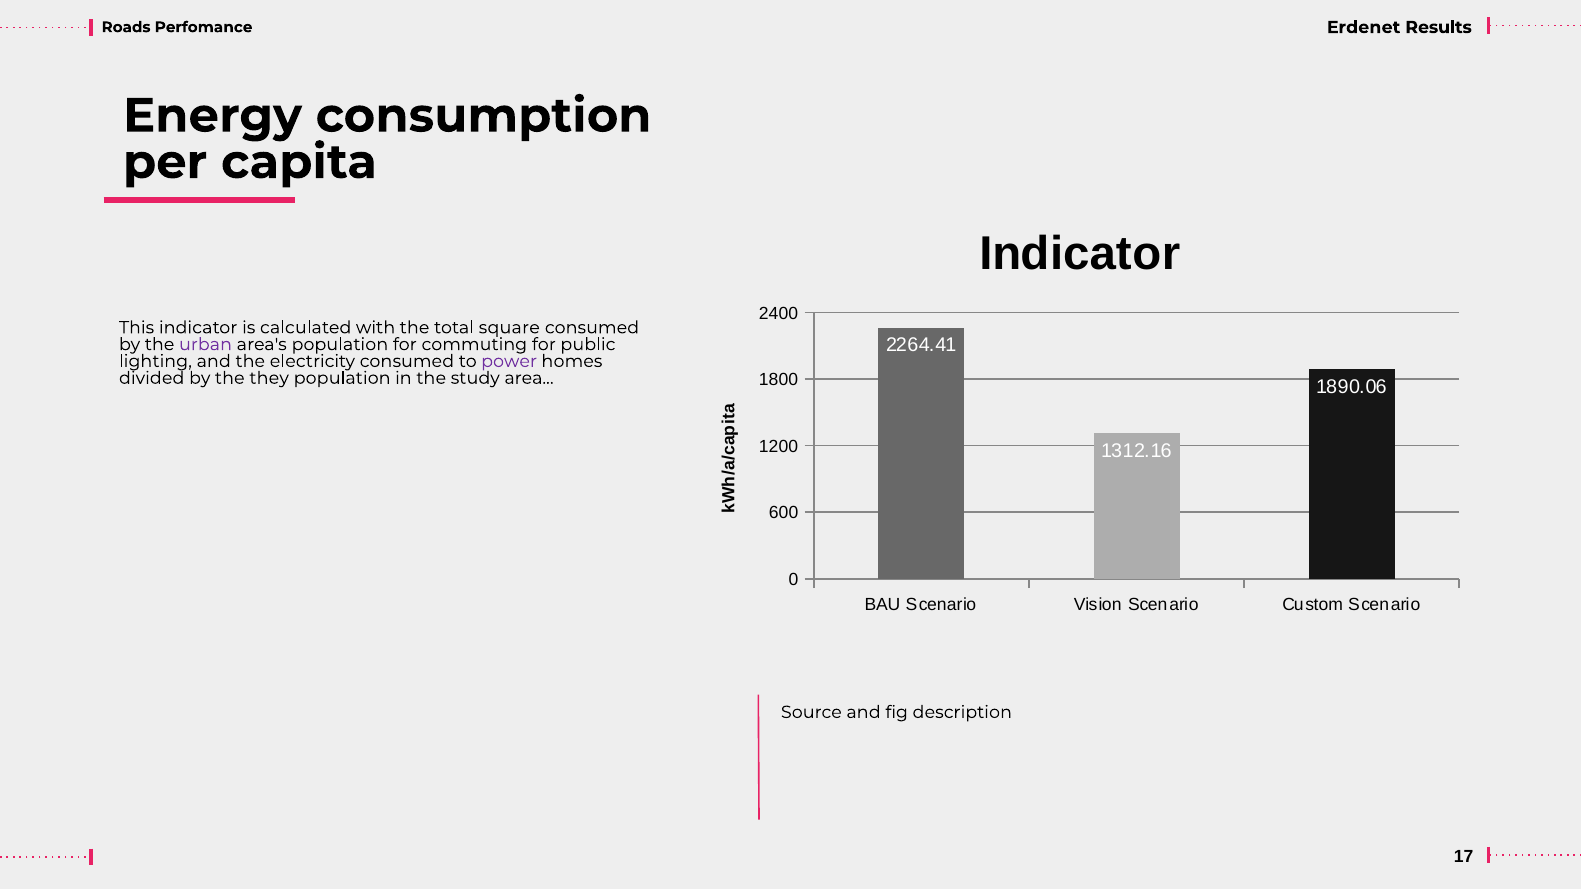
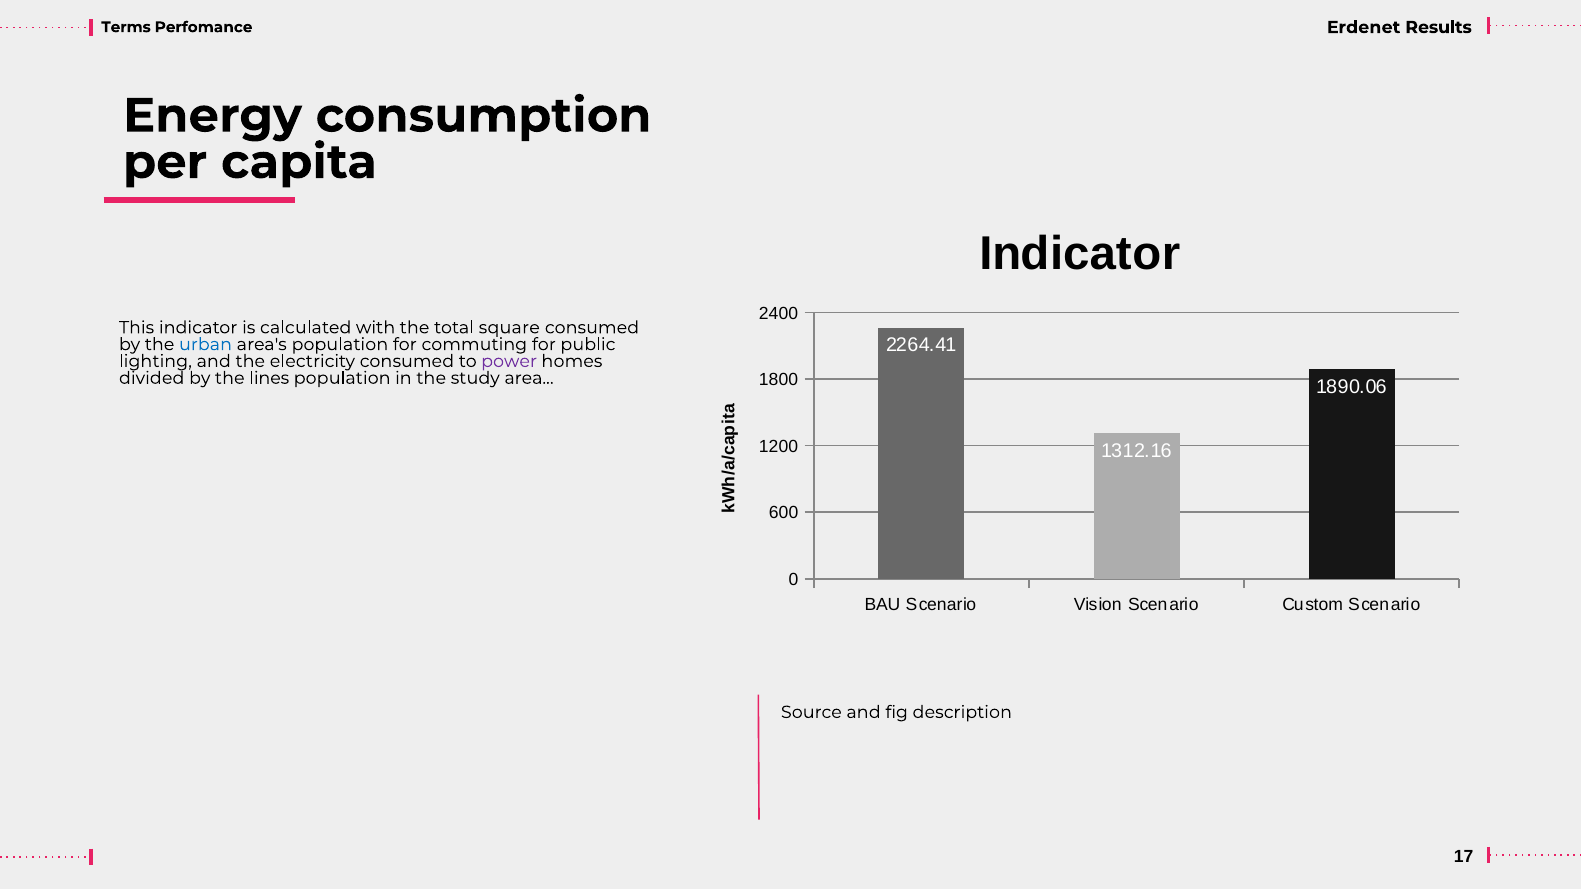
Roads: Roads -> Terms (126, 27)
urban colour: purple -> blue (205, 345)
they: they -> lines (269, 378)
